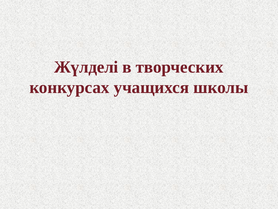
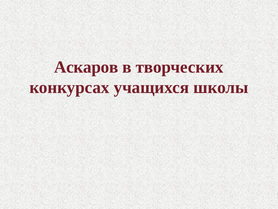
Жүлделі: Жүлделі -> Аскаров (86, 67)
